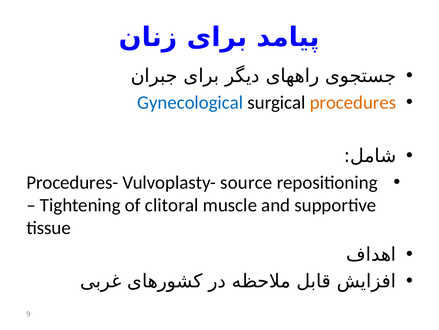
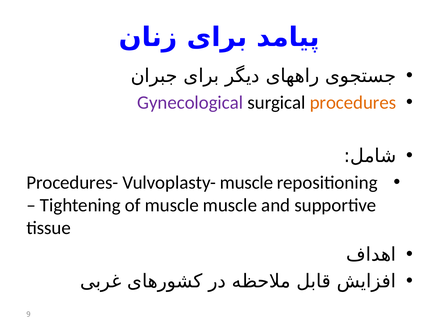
Gynecological colour: blue -> purple (190, 102)
Vulvoplasty- source: source -> muscle (246, 182)
of clitoral: clitoral -> muscle (172, 205)
